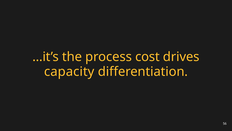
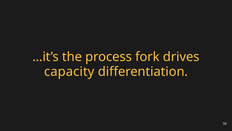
cost: cost -> fork (147, 57)
